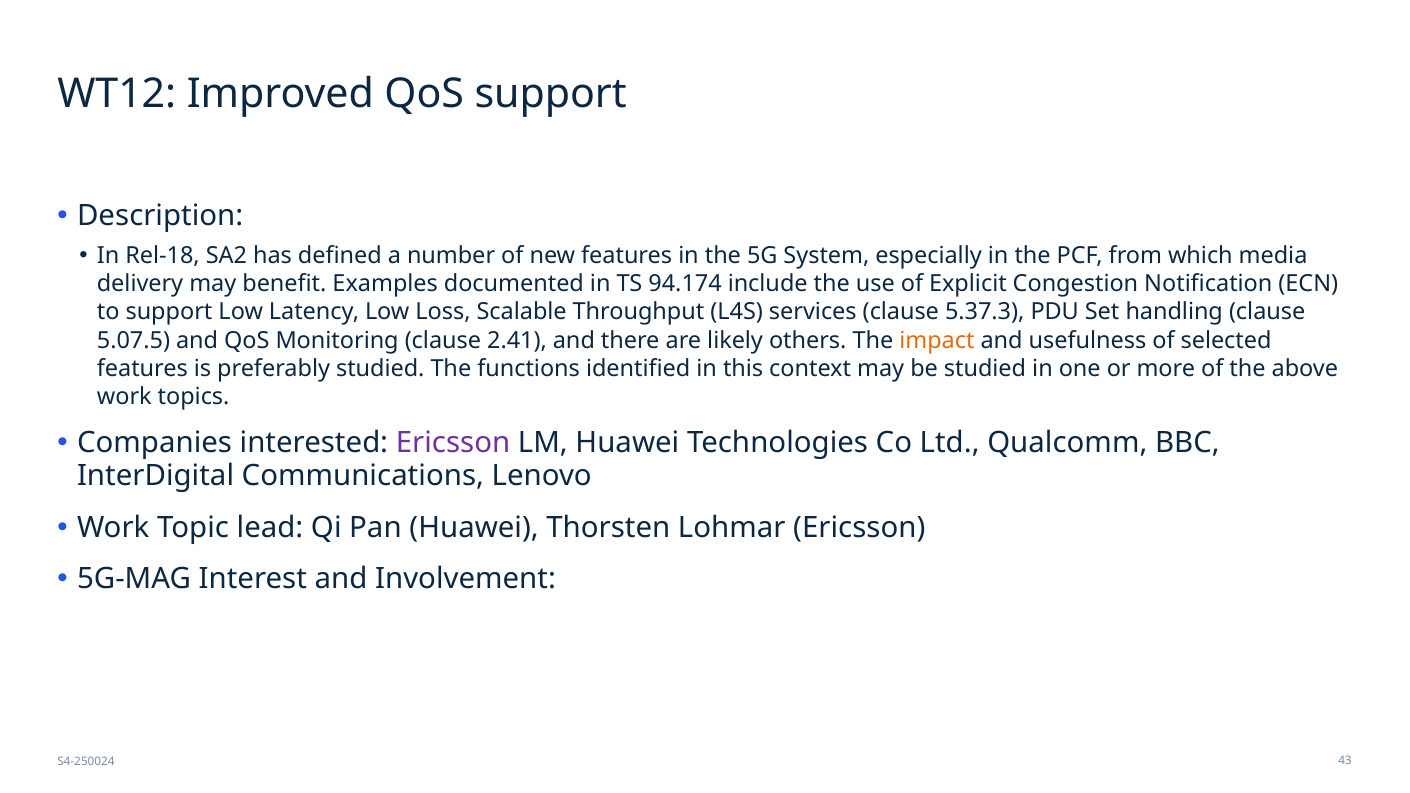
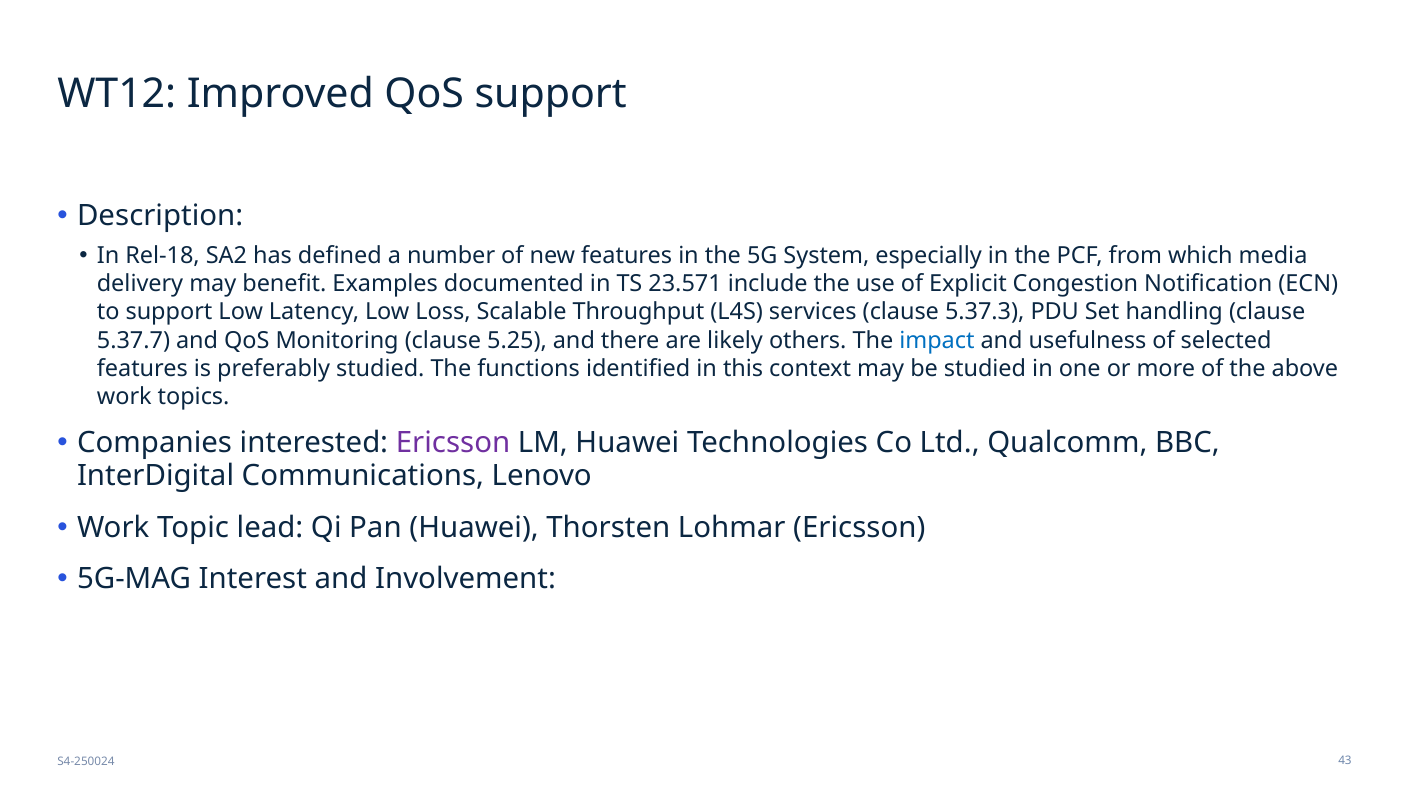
94.174: 94.174 -> 23.571 (685, 284)
5.07.5: 5.07.5 -> 5.37.7 (134, 340)
2.41: 2.41 -> 5.25 (517, 340)
impact colour: orange -> blue (937, 340)
